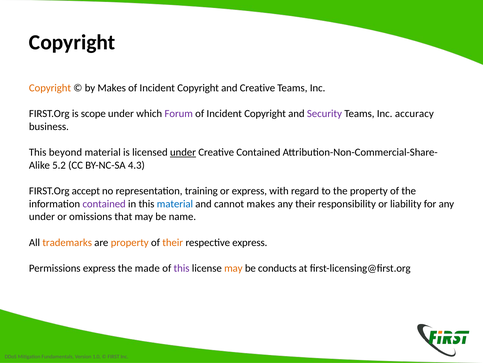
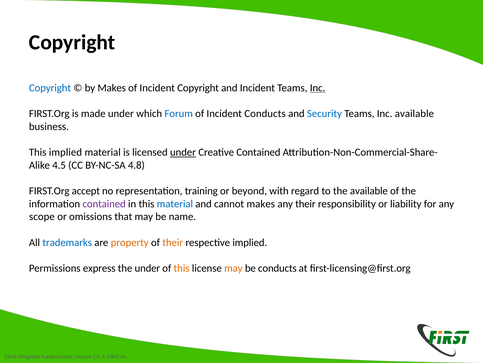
Copyright colour: orange -> blue (50, 88)
and Creative: Creative -> Incident (257, 88)
Inc underline: none -> present (318, 88)
scope: scope -> made (93, 113)
Forum colour: purple -> blue (179, 113)
Copyright: Copyright -> Conducts (265, 113)
Security colour: purple -> blue (324, 113)
Inc accuracy: accuracy -> available (414, 113)
This beyond: beyond -> implied (65, 152)
5.2: 5.2 -> 4.5 (59, 165)
4.3: 4.3 -> 4.8 (136, 165)
or express: express -> beyond (249, 191)
the property: property -> available (369, 191)
under: under -> scope (42, 216)
trademarks colour: orange -> blue (67, 242)
respective express: express -> implied (250, 242)
the made: made -> under (147, 268)
this colour: purple -> orange (182, 268)
